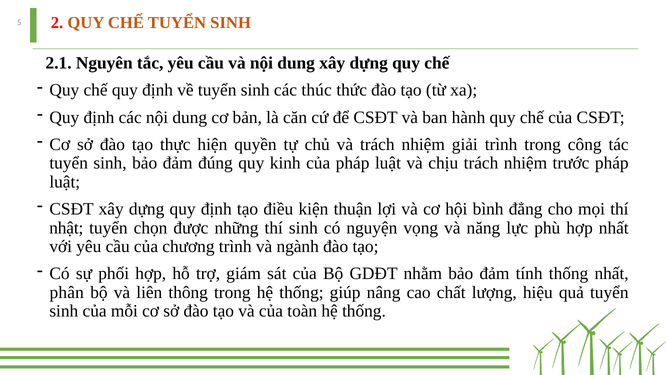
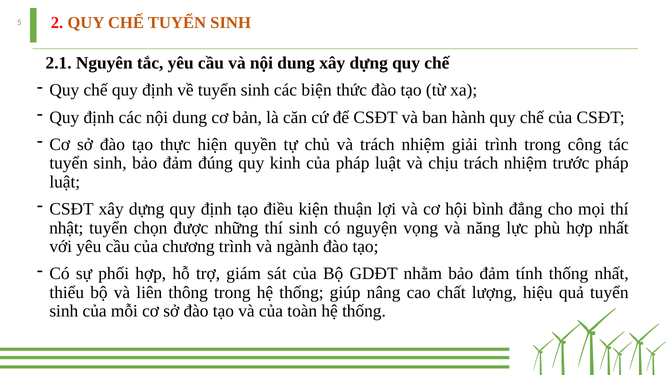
thúc: thúc -> biện (317, 90)
phân: phân -> thiểu (67, 292)
